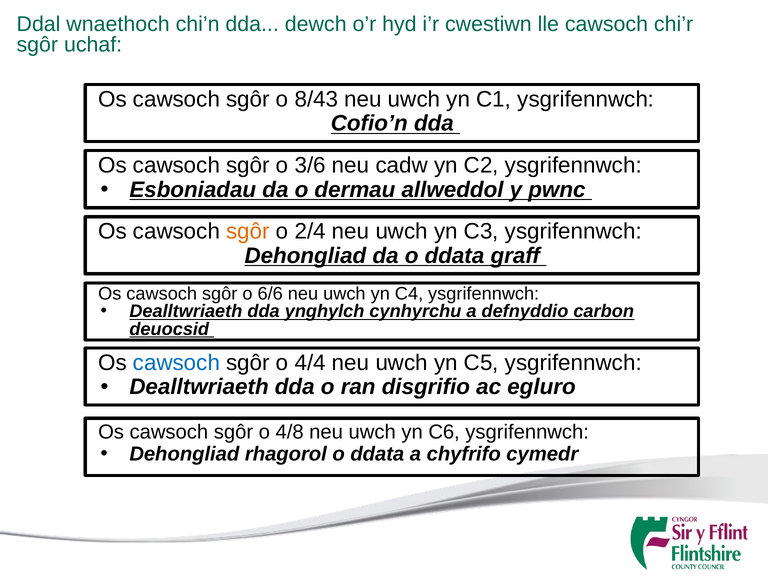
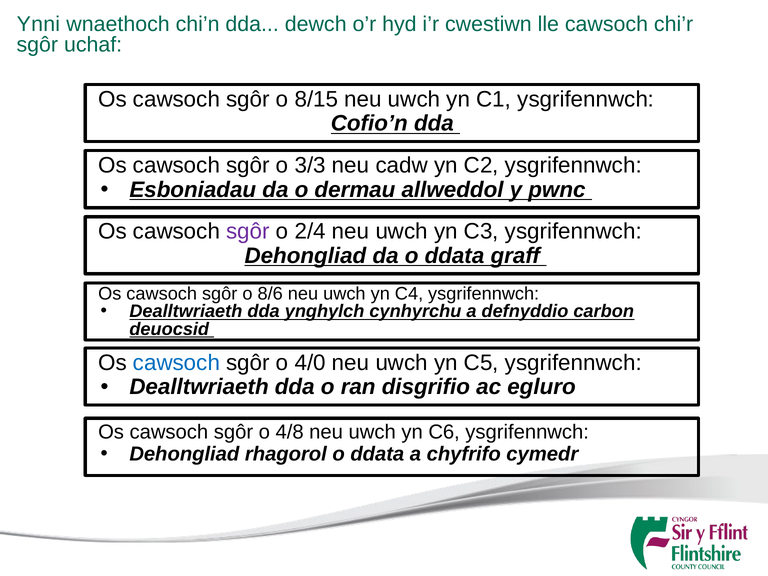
Ddal: Ddal -> Ynni (38, 24)
8/43: 8/43 -> 8/15 (316, 99)
3/6: 3/6 -> 3/3 (310, 165)
sgôr colour: orange -> purple (248, 232)
6/6: 6/6 -> 8/6 (270, 294)
4/4: 4/4 -> 4/0 (310, 363)
